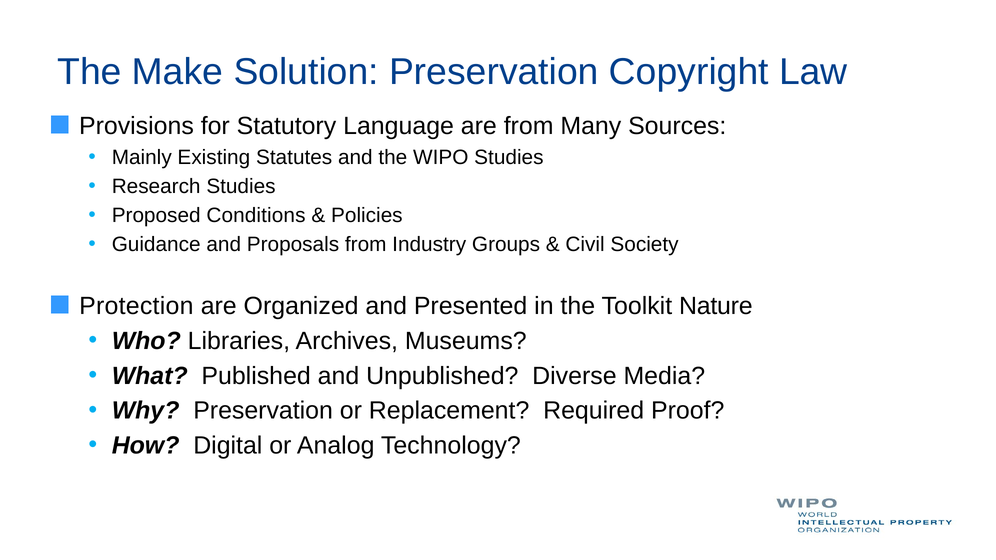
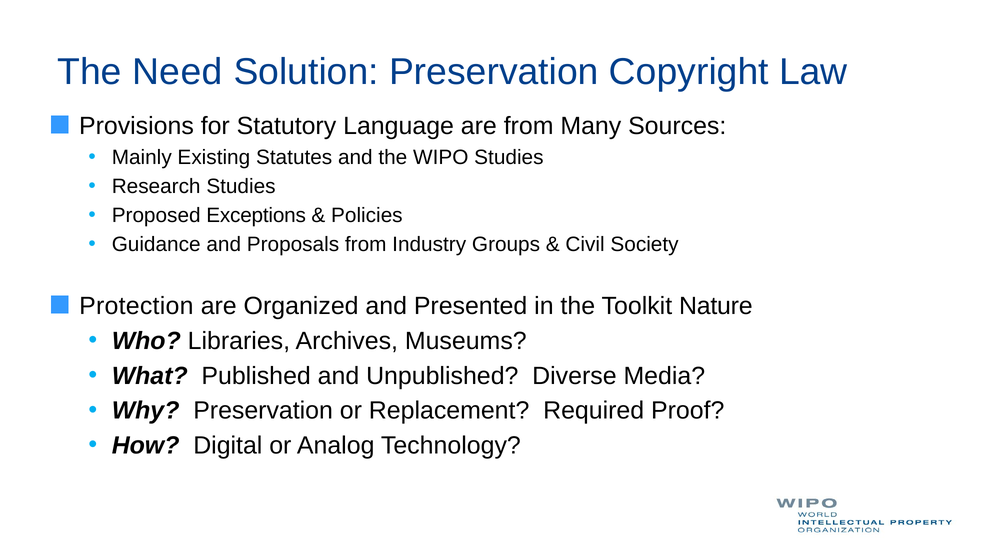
Make: Make -> Need (177, 72)
Conditions: Conditions -> Exceptions (256, 216)
